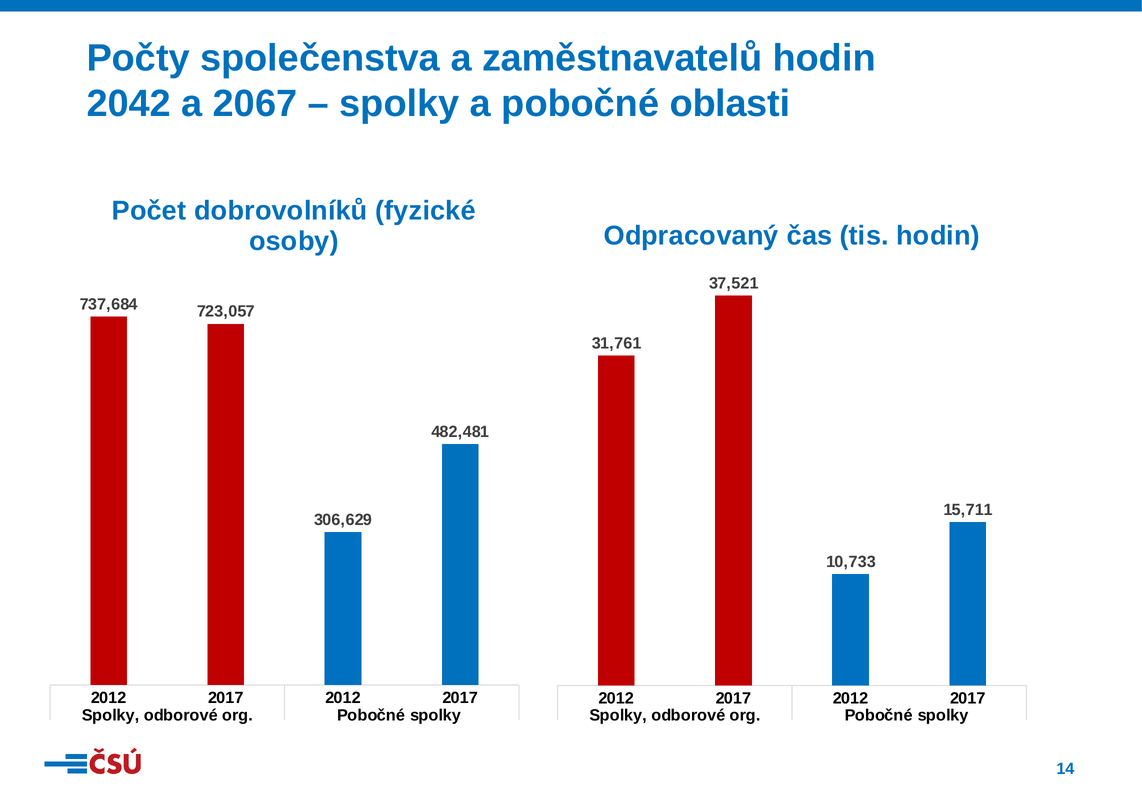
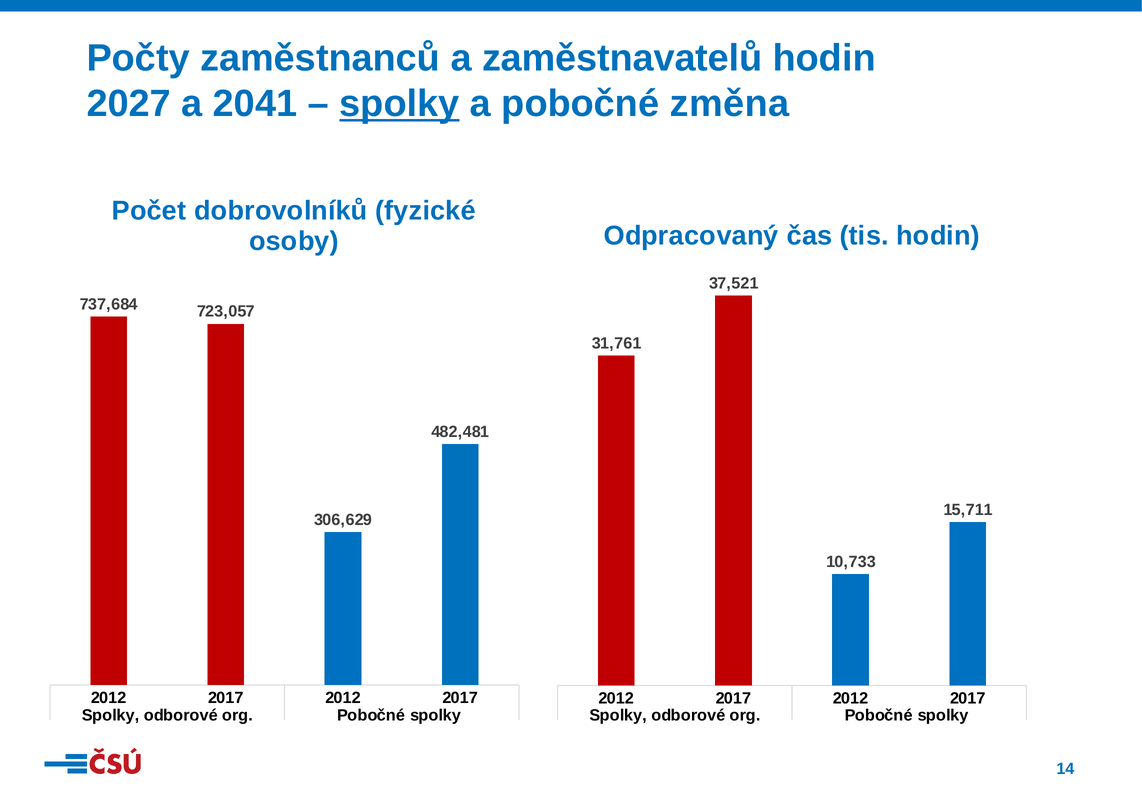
společenstva: společenstva -> zaměstnanců (320, 58)
2042: 2042 -> 2027 (129, 104)
2067: 2067 -> 2041 (255, 104)
spolky underline: none -> present (399, 104)
oblasti: oblasti -> změna (730, 104)
